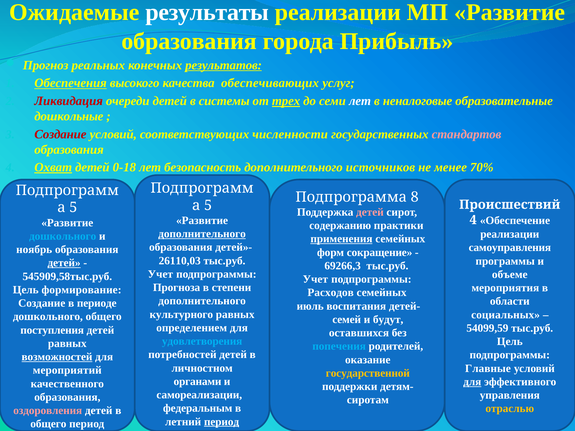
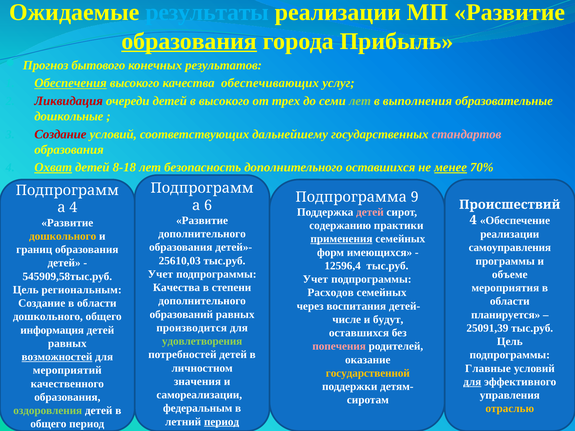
результаты colour: white -> light blue (207, 12)
образования underline: none -> present (189, 41)
реальных: реальных -> бытового (98, 65)
результатов underline: present -> none (224, 65)
в системы: системы -> высокого (224, 101)
трех underline: present -> none (286, 101)
лет colour: white -> light green (360, 101)
неналоговые: неналоговые -> выполнения (417, 101)
численности: численности -> дальнейшему (290, 134)
0-18: 0-18 -> 8-18 (124, 167)
дополнительного источников: источников -> оставшихся (381, 167)
менее underline: none -> present (451, 167)
8: 8 -> 9 (415, 197)
5: 5 -> 6 (208, 205)
5: 5 -> 4 (73, 208)
дополнительного underline: present -> none (202, 234)
дошкольного colour: light blue -> yellow (63, 236)
ноябрь: ноябрь -> границ (34, 250)
сокращение: сокращение -> имеющихся (379, 253)
26110,03: 26110,03 -> 25610,03 (180, 261)
детей underline: present -> none (64, 263)
69266,3: 69266,3 -> 12596,4 (343, 266)
Прогноза: Прогноза -> Качества (177, 288)
формирование: формирование -> региональным (82, 290)
Создание в периоде: периоде -> области (97, 303)
июль: июль -> через (310, 306)
культурного: культурного -> образований (181, 315)
социальных: социальных -> планируется (506, 315)
семей: семей -> числе (347, 320)
определением: определением -> производится (192, 328)
54099,59: 54099,59 -> 25091,39 (487, 328)
поступления: поступления -> информация (52, 330)
удовлетворения colour: light blue -> light green (202, 341)
попечения colour: light blue -> pink (339, 346)
органами: органами -> значения (197, 382)
оздоровления colour: pink -> light green (48, 411)
